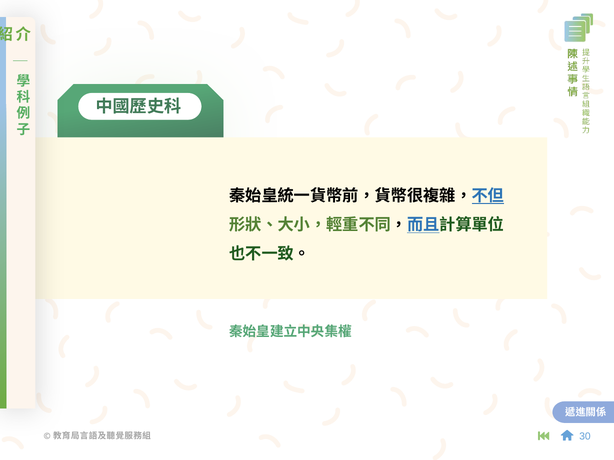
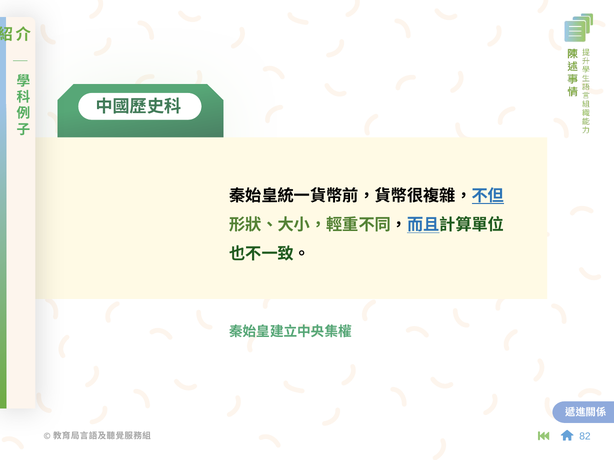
30: 30 -> 82 (585, 437)
